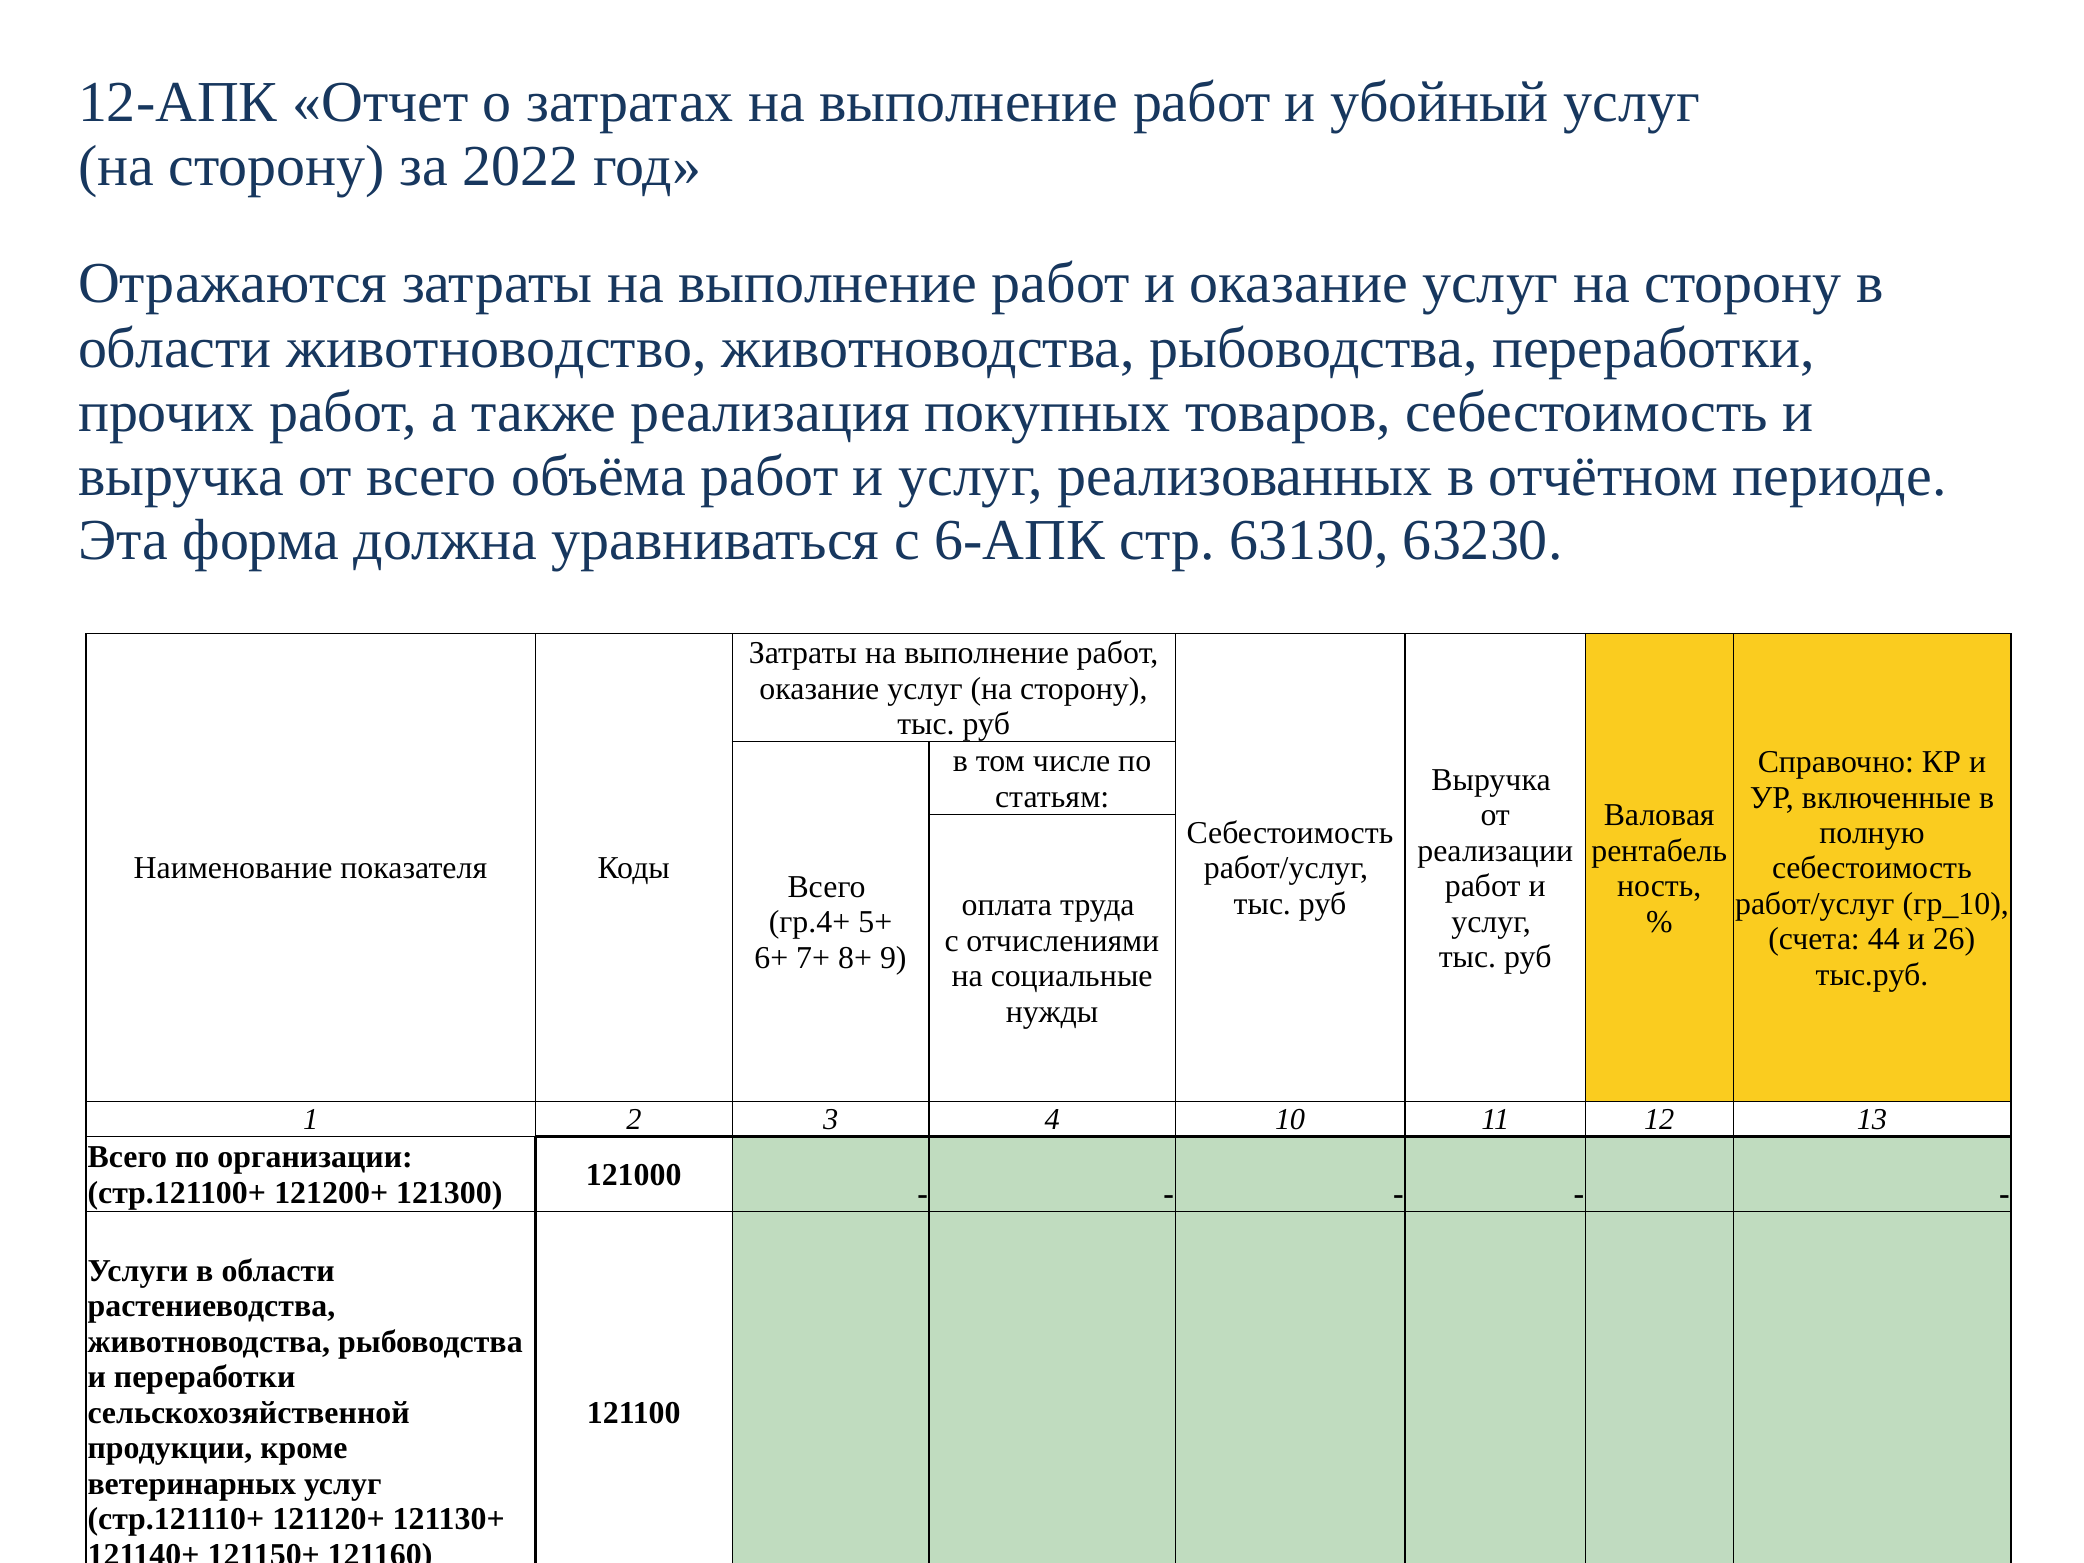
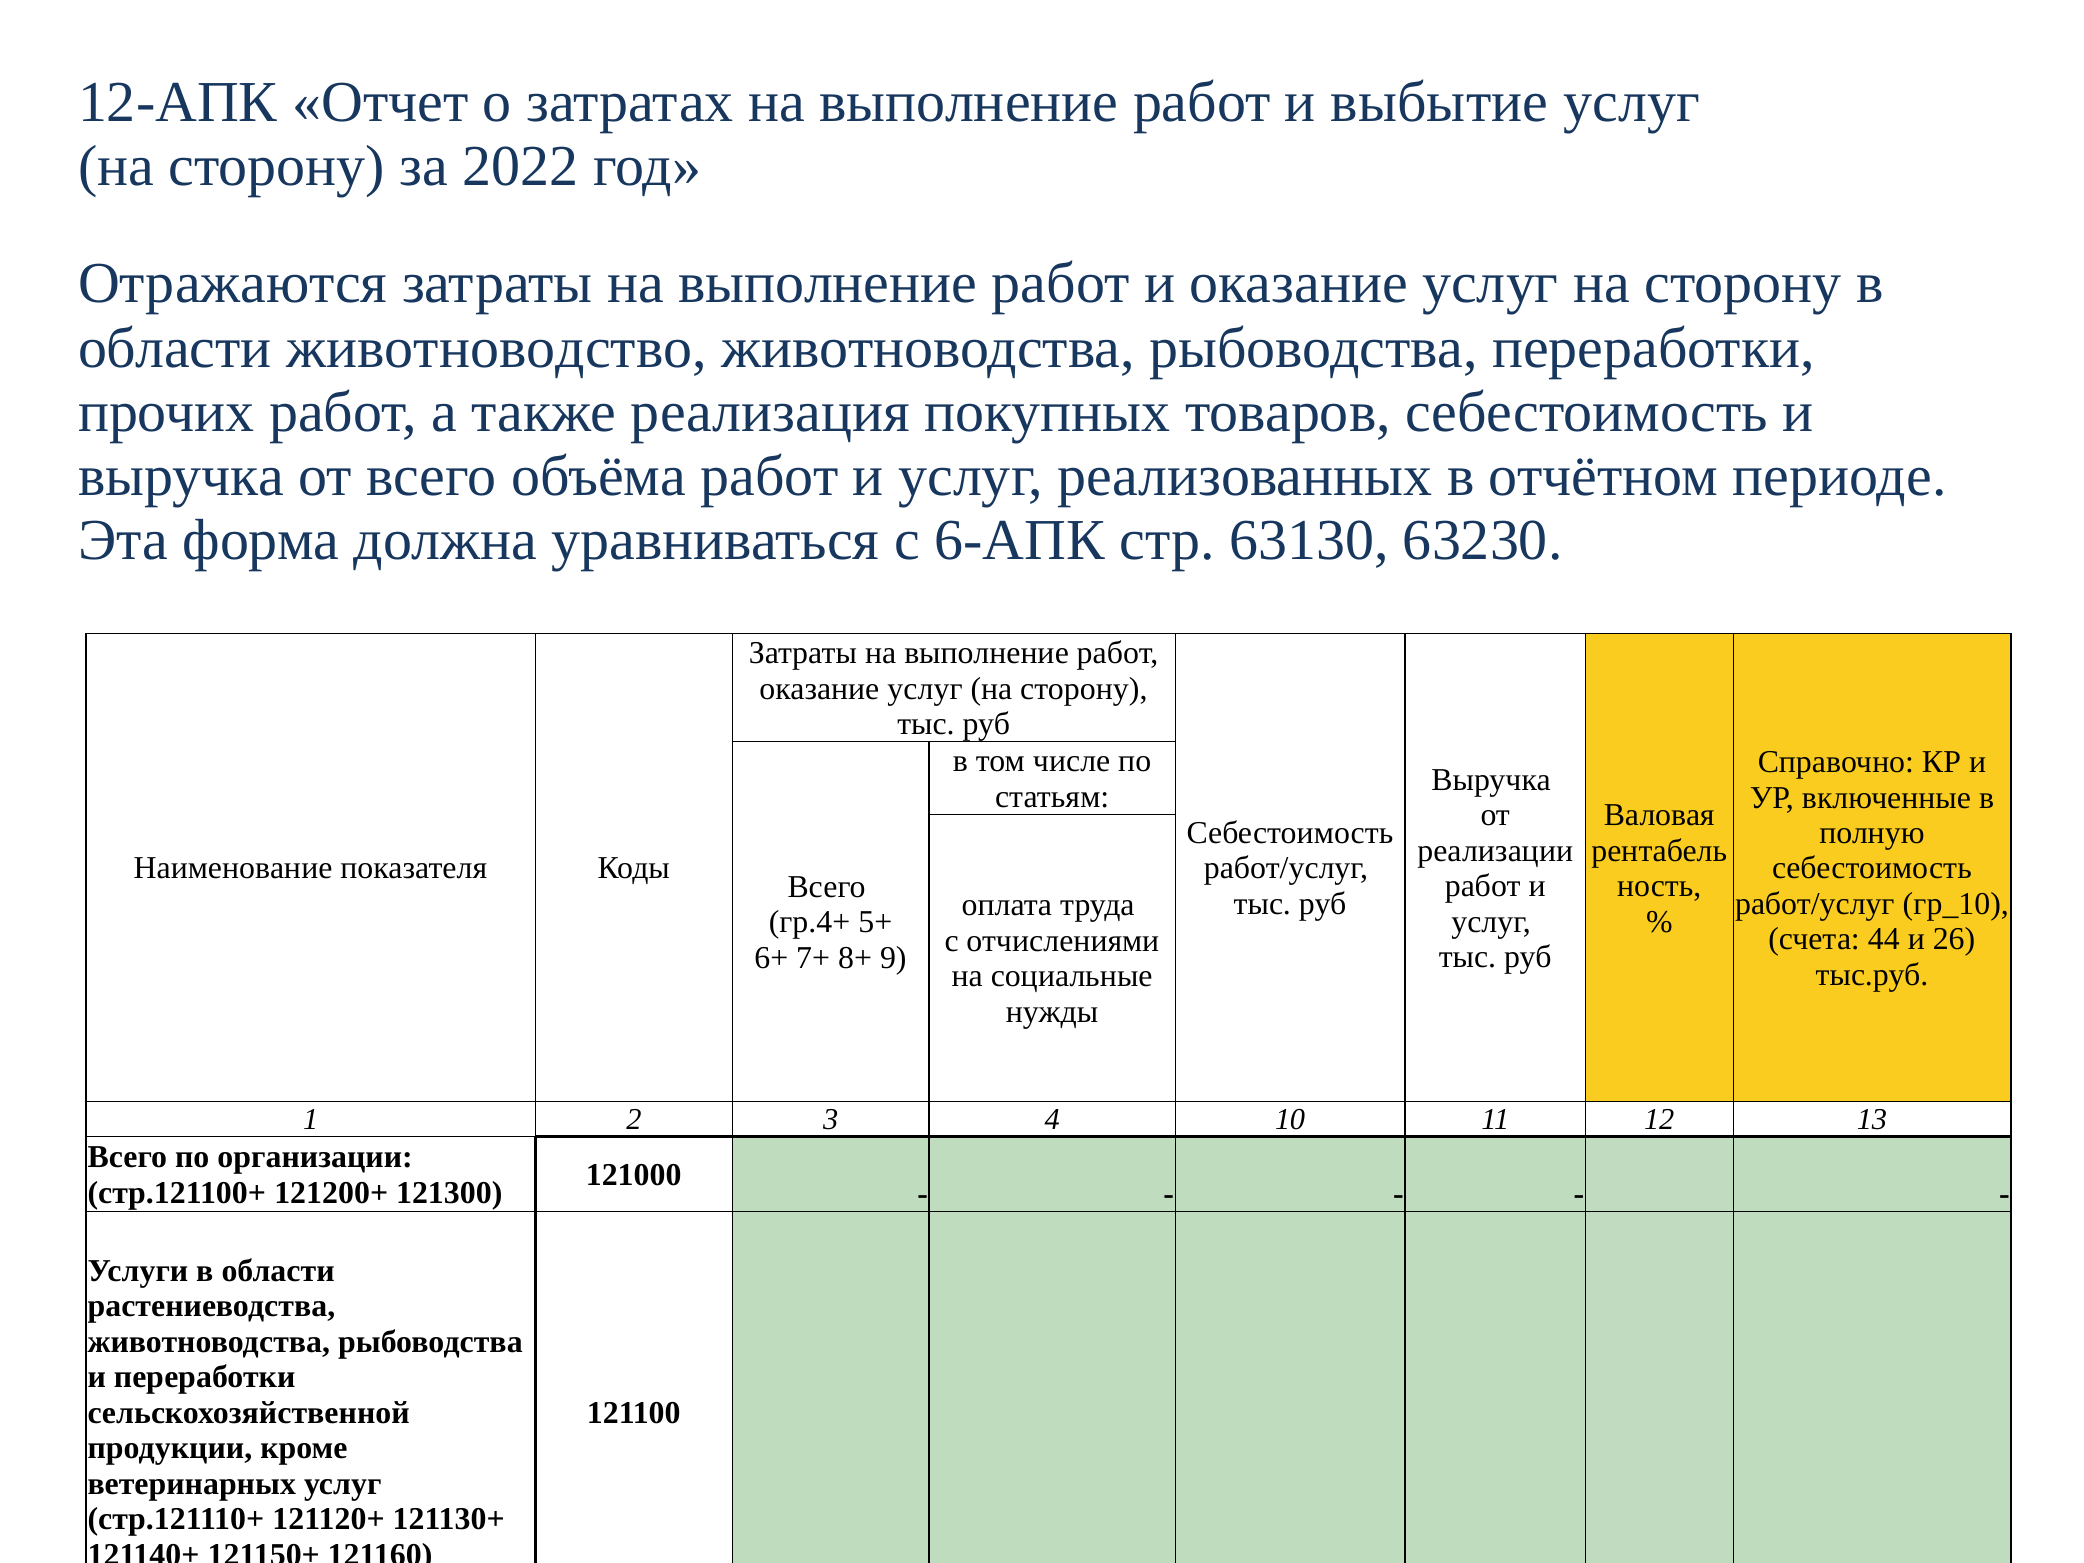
убойный: убойный -> выбытие (1440, 102)
